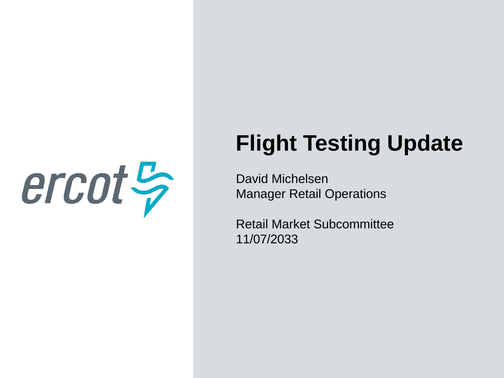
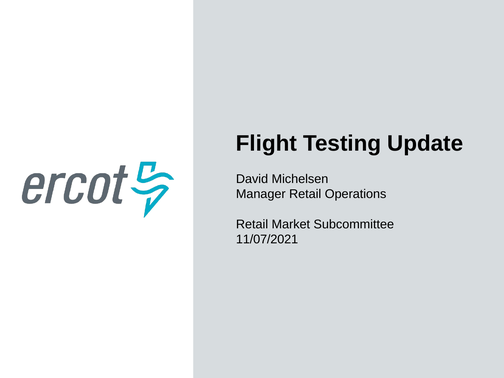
11/07/2033: 11/07/2033 -> 11/07/2021 (267, 239)
